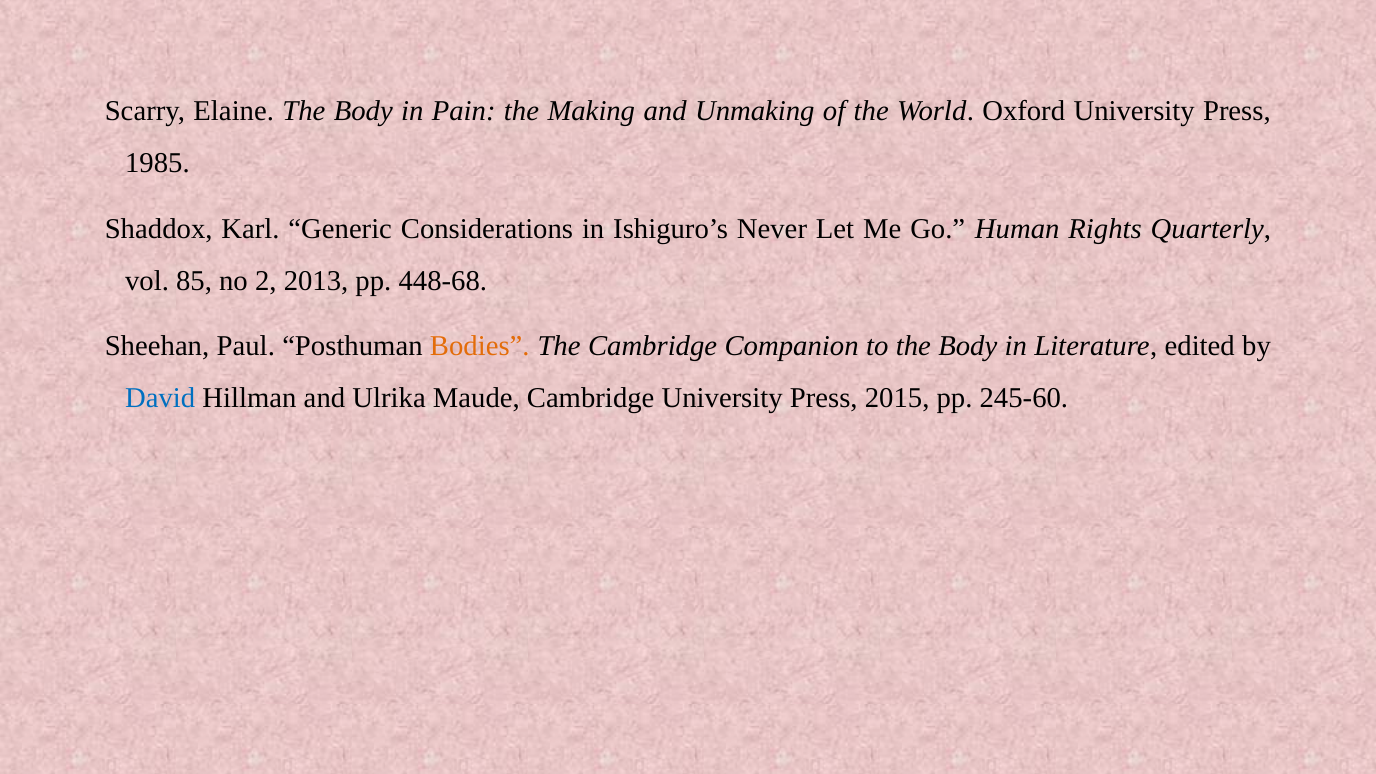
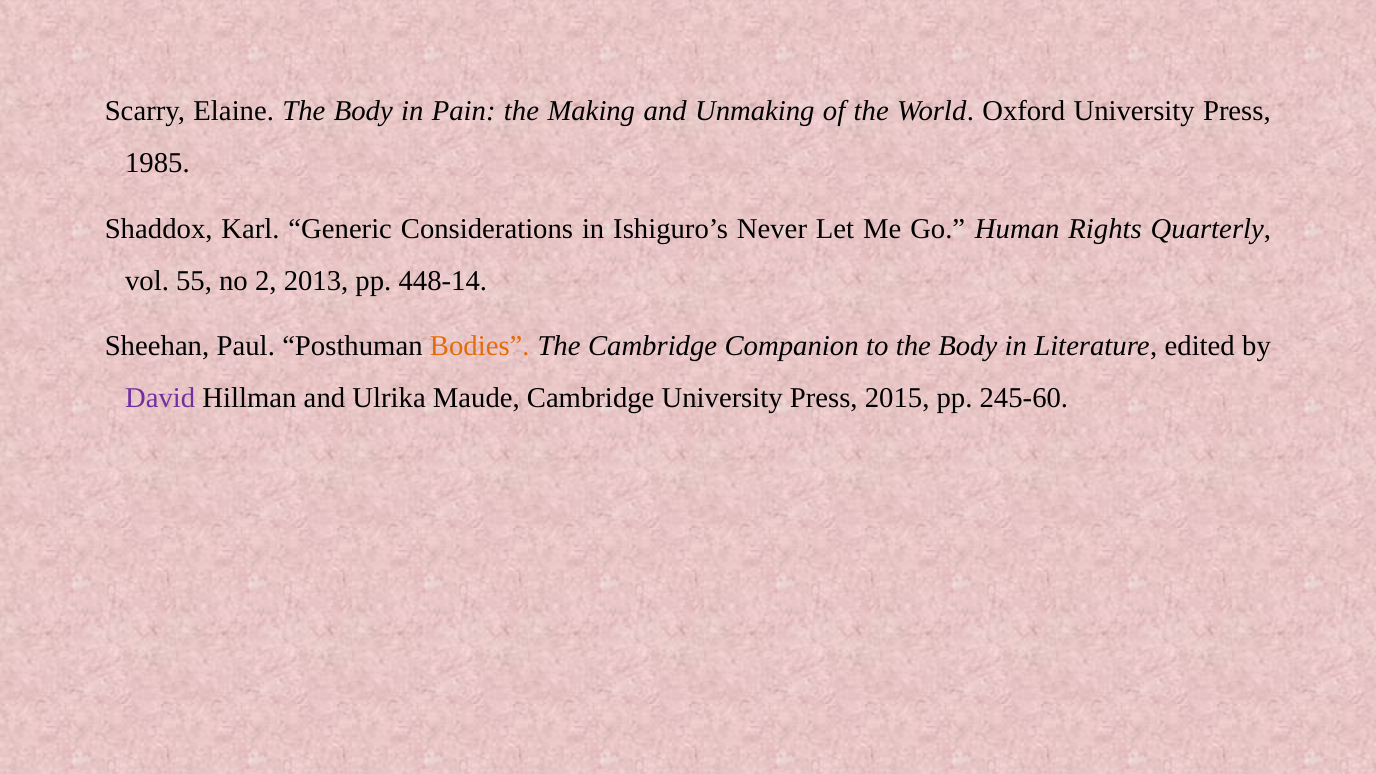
85: 85 -> 55 (194, 281)
448-68: 448-68 -> 448-14 (443, 281)
David colour: blue -> purple (160, 398)
